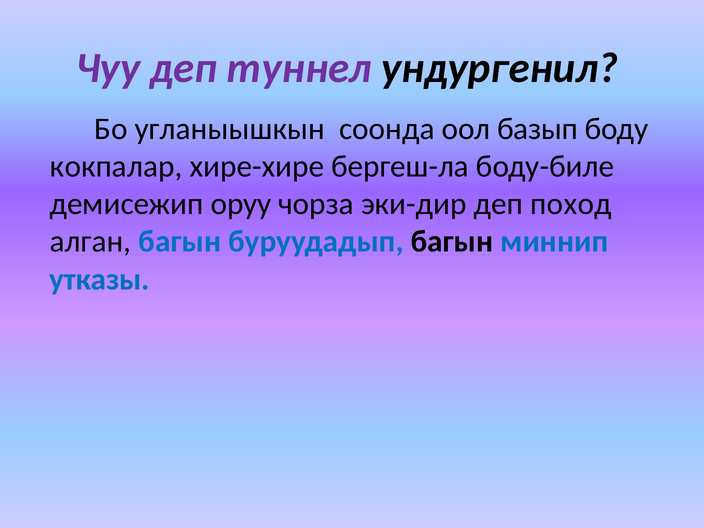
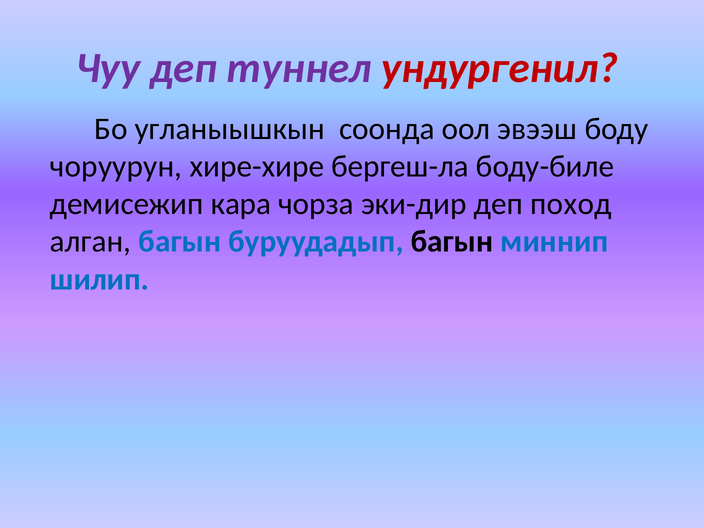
ундургенил colour: black -> red (500, 68)
базып: базып -> эвээш (537, 129)
кокпалар: кокпалар -> чоруурун (116, 167)
оруу: оруу -> кара (241, 204)
утказы: утказы -> шилип (99, 279)
